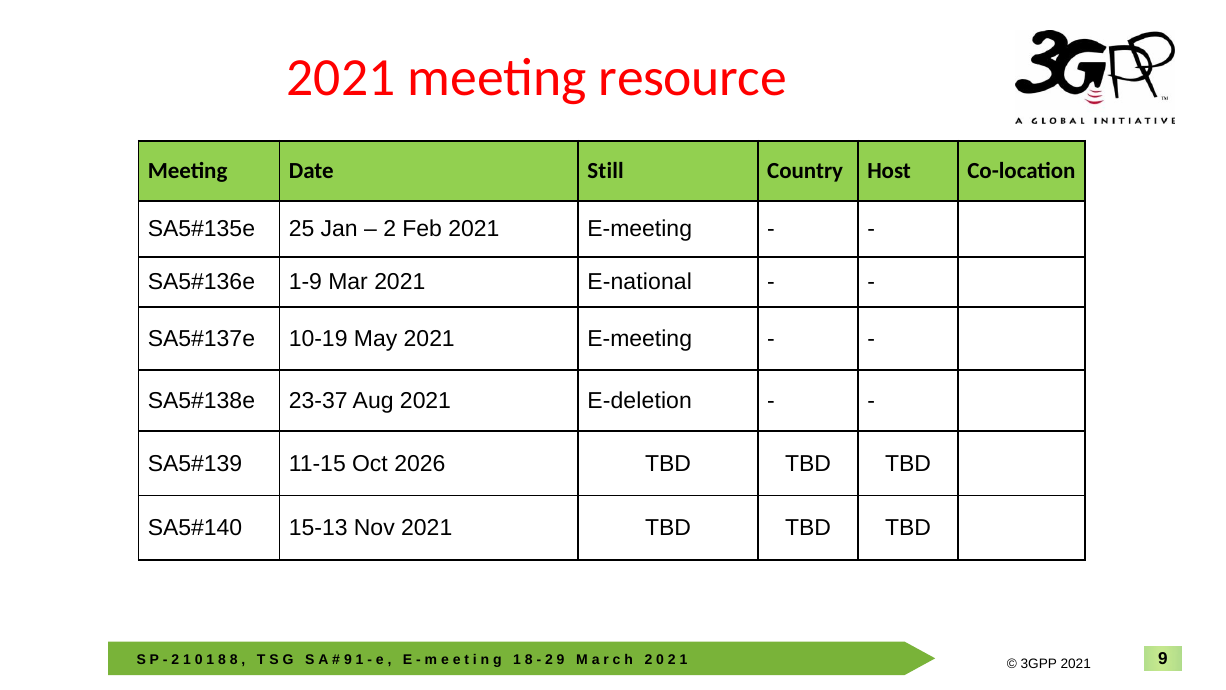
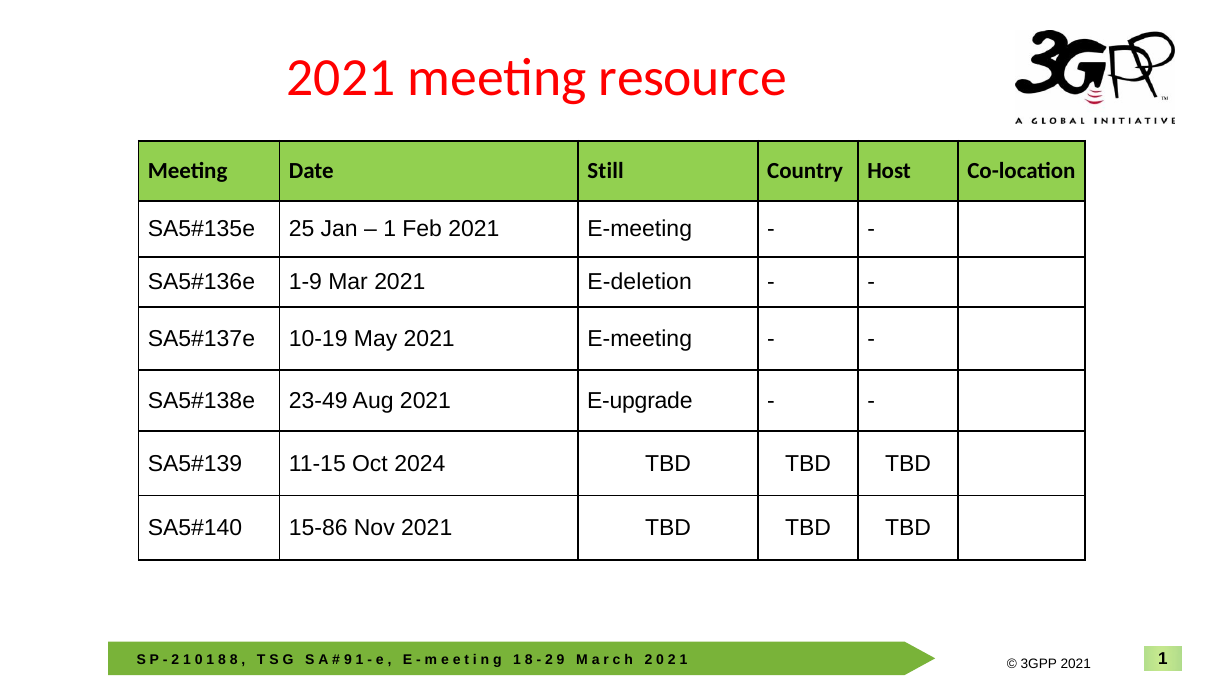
2: 2 -> 1 (390, 229)
E-national: E-national -> E-deletion (640, 282)
23-37: 23-37 -> 23-49 (318, 401)
E-deletion: E-deletion -> E-upgrade (640, 401)
2026: 2026 -> 2024 (420, 463)
15-13: 15-13 -> 15-86 (318, 528)
2021 9: 9 -> 1 (1163, 659)
